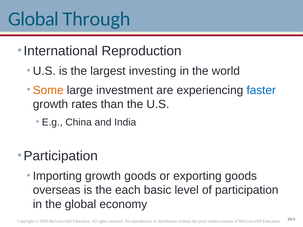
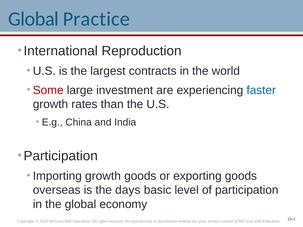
Through: Through -> Practice (96, 19)
investing: investing -> contracts (153, 71)
Some colour: orange -> red (48, 90)
each: each -> days (128, 190)
